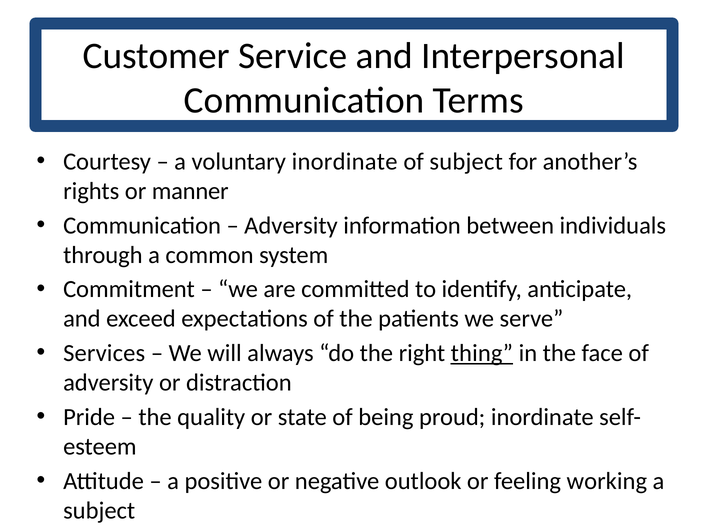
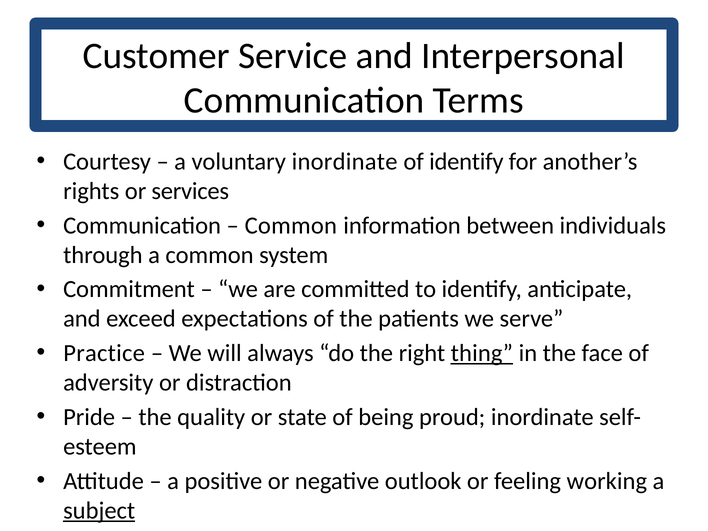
of subject: subject -> identify (466, 162)
manner: manner -> services (190, 191)
Adversity: Adversity -> Common (291, 225)
Services: Services -> Practice (104, 353)
subject underline: none -> present (99, 511)
